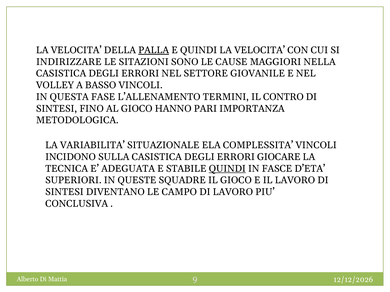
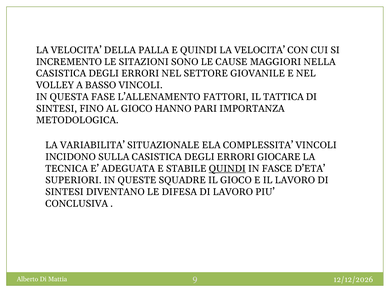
PALLA underline: present -> none (154, 50)
INDIRIZZARE: INDIRIZZARE -> INCREMENTO (69, 62)
TERMINI: TERMINI -> FATTORI (226, 97)
CONTRO: CONTRO -> TATTICA (283, 97)
CAMPO: CAMPO -> DIFESA (179, 192)
